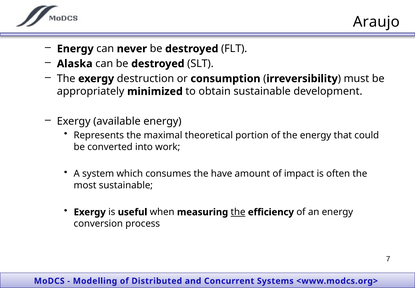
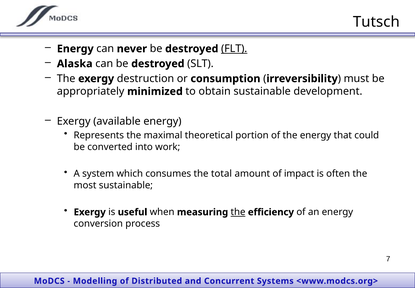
Araujo: Araujo -> Tutsch (376, 22)
FLT underline: none -> present (234, 49)
have: have -> total (221, 173)
